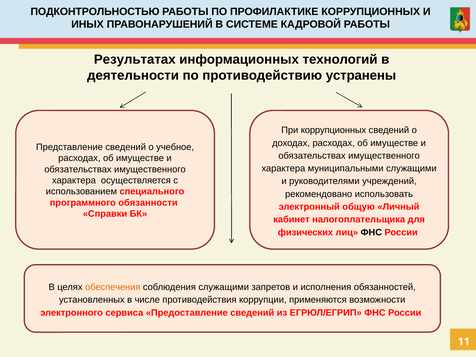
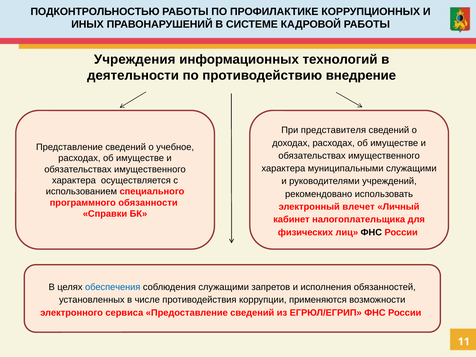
Результатах: Результатах -> Учреждения (135, 60)
устранены: устранены -> внедрение (361, 75)
При коррупционных: коррупционных -> представителя (333, 130)
общую: общую -> влечет (359, 207)
обеспечения colour: orange -> blue (113, 287)
